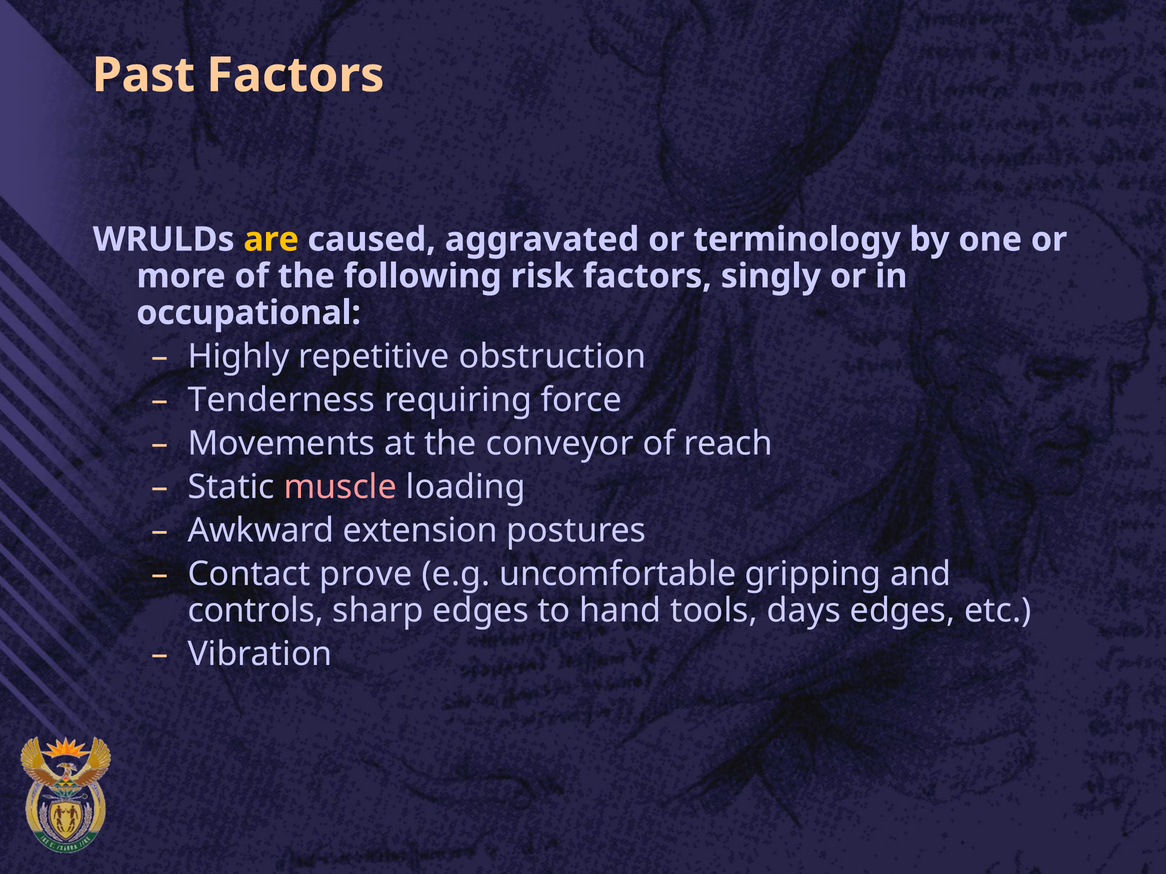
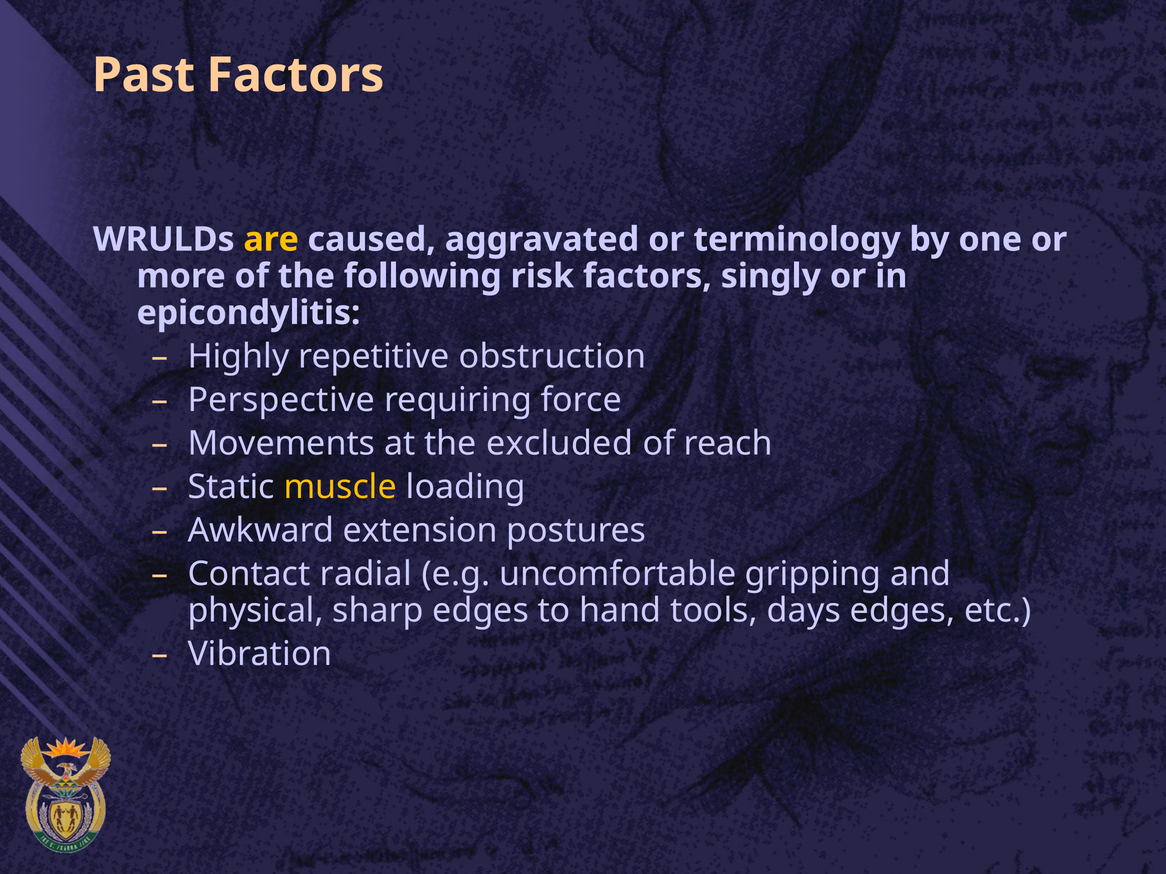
occupational: occupational -> epicondylitis (249, 313)
Tenderness: Tenderness -> Perspective (281, 400)
conveyor: conveyor -> excluded (560, 444)
muscle colour: pink -> yellow (340, 487)
prove: prove -> radial (366, 574)
controls: controls -> physical (256, 611)
